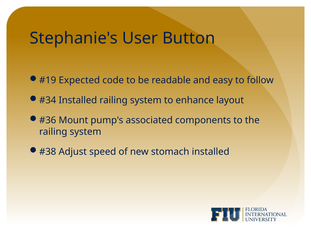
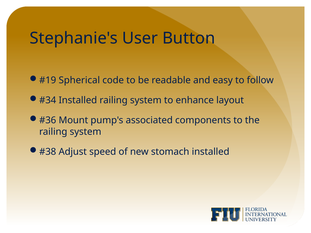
Expected: Expected -> Spherical (79, 80)
